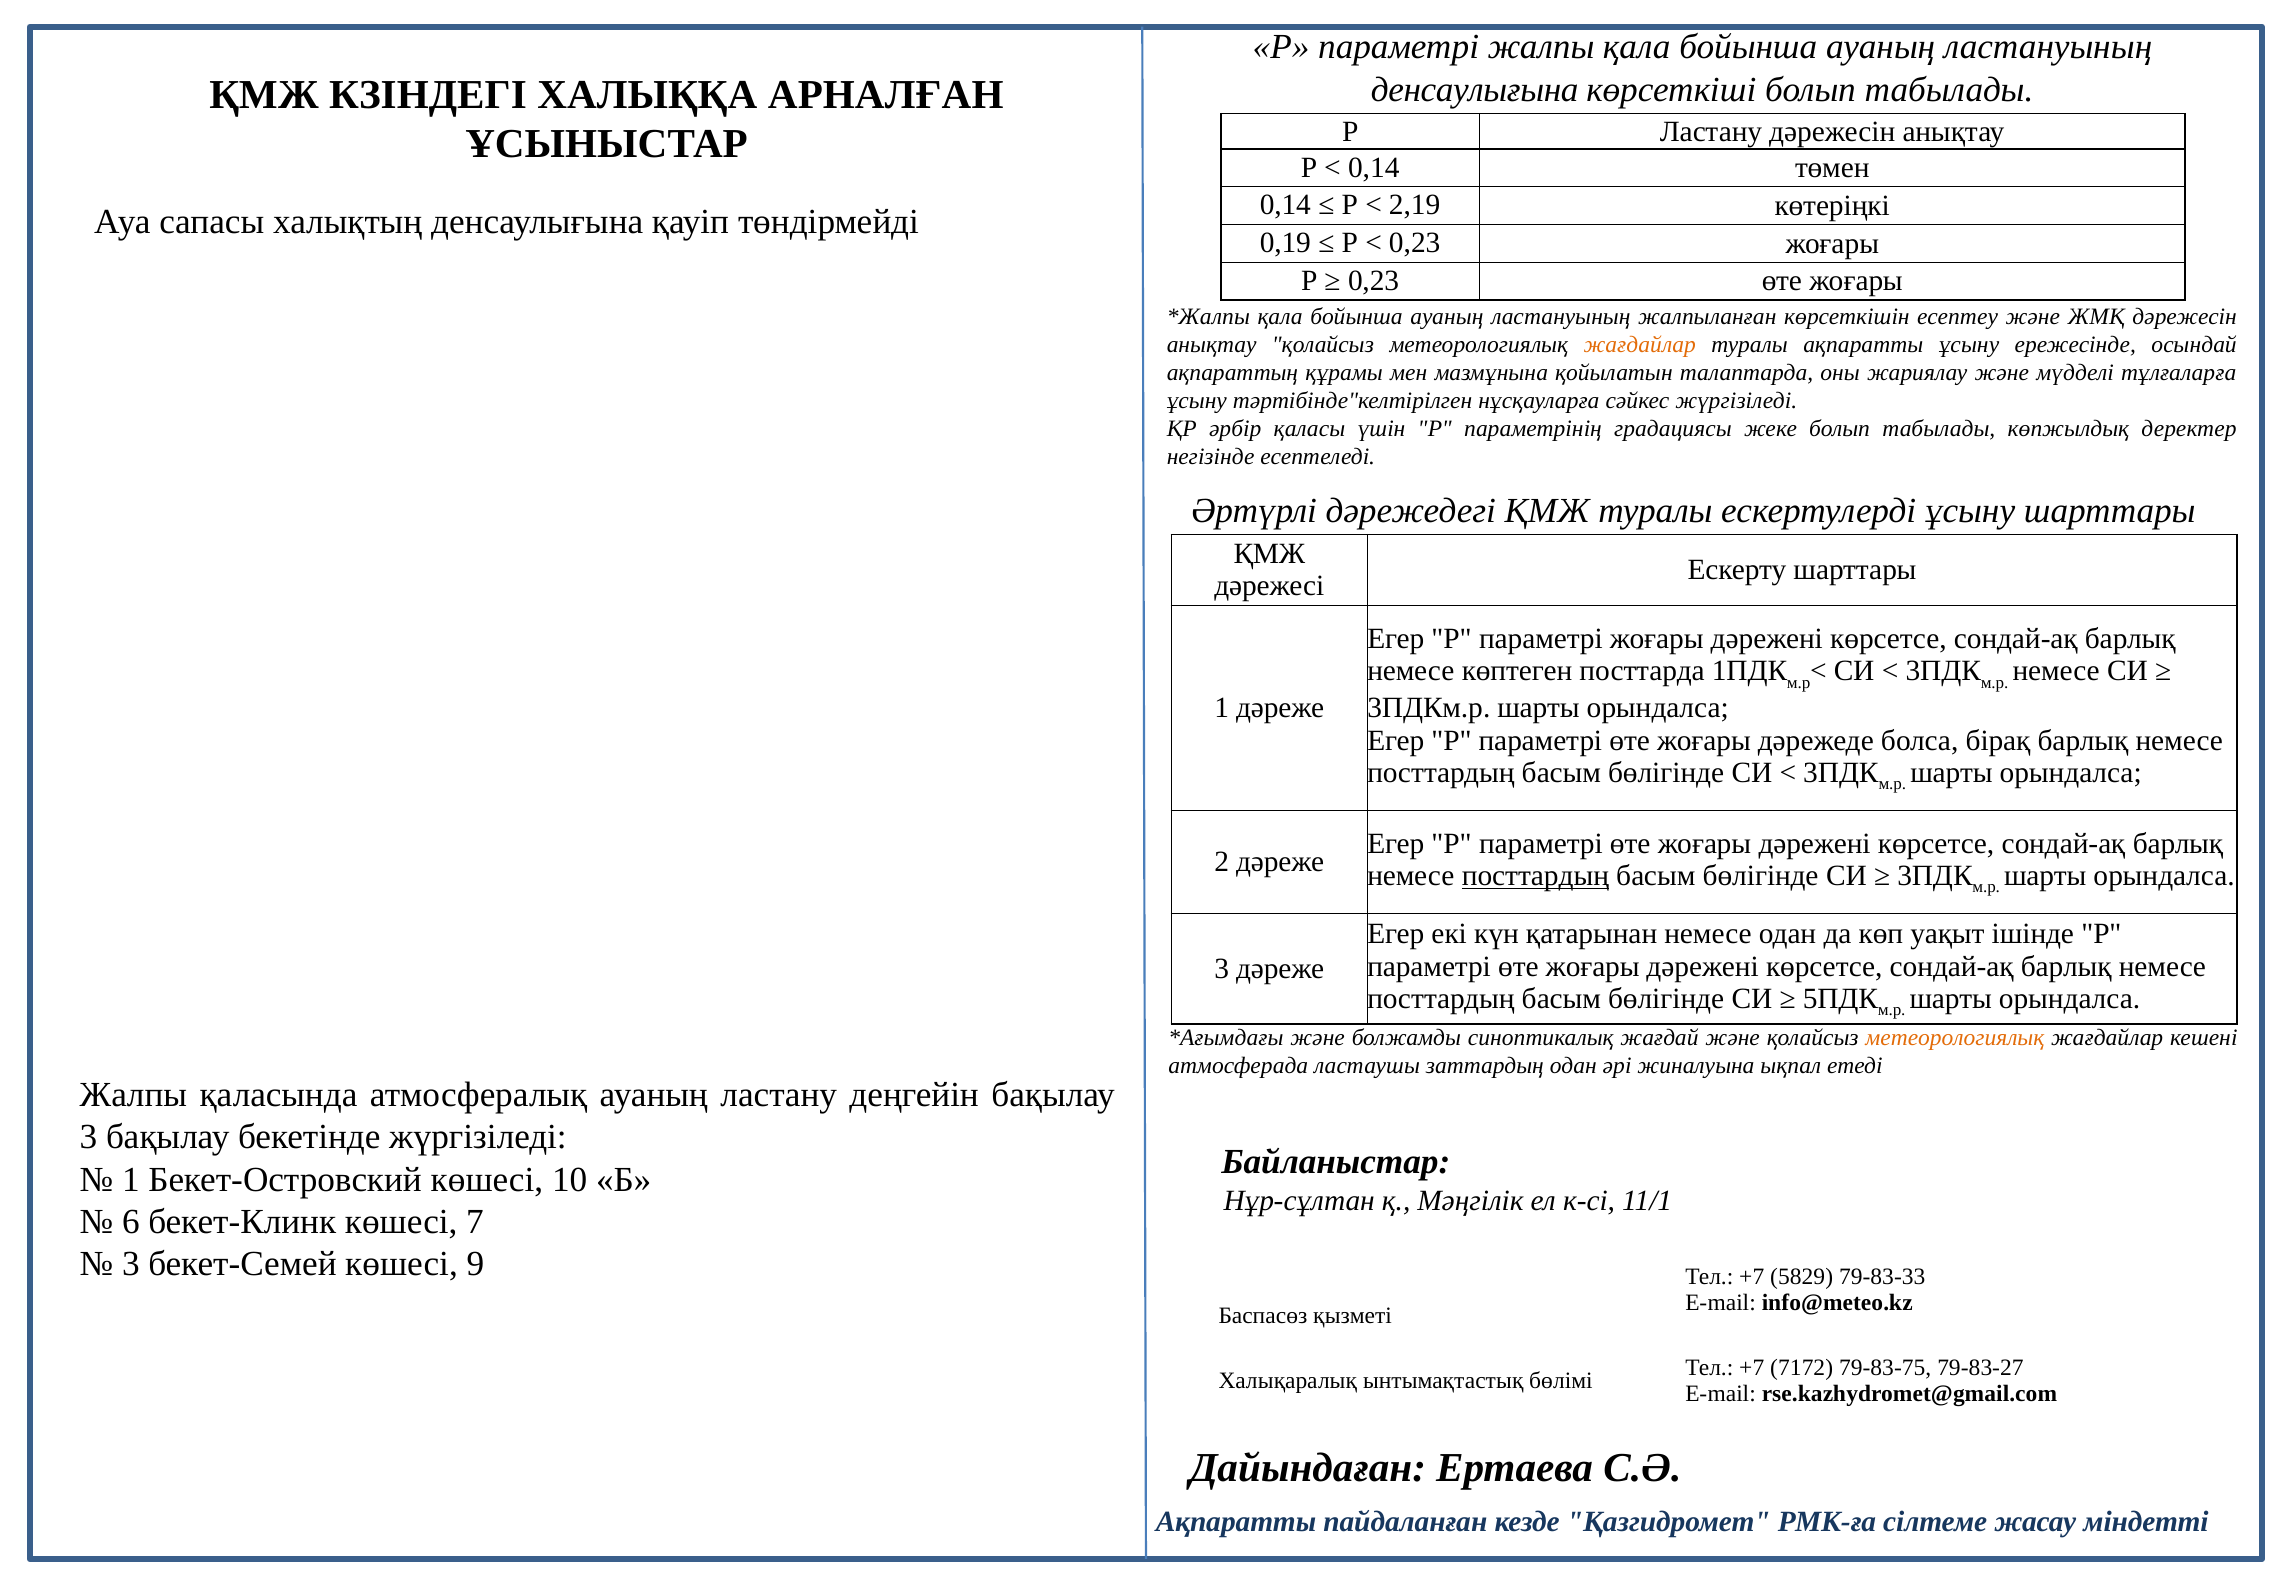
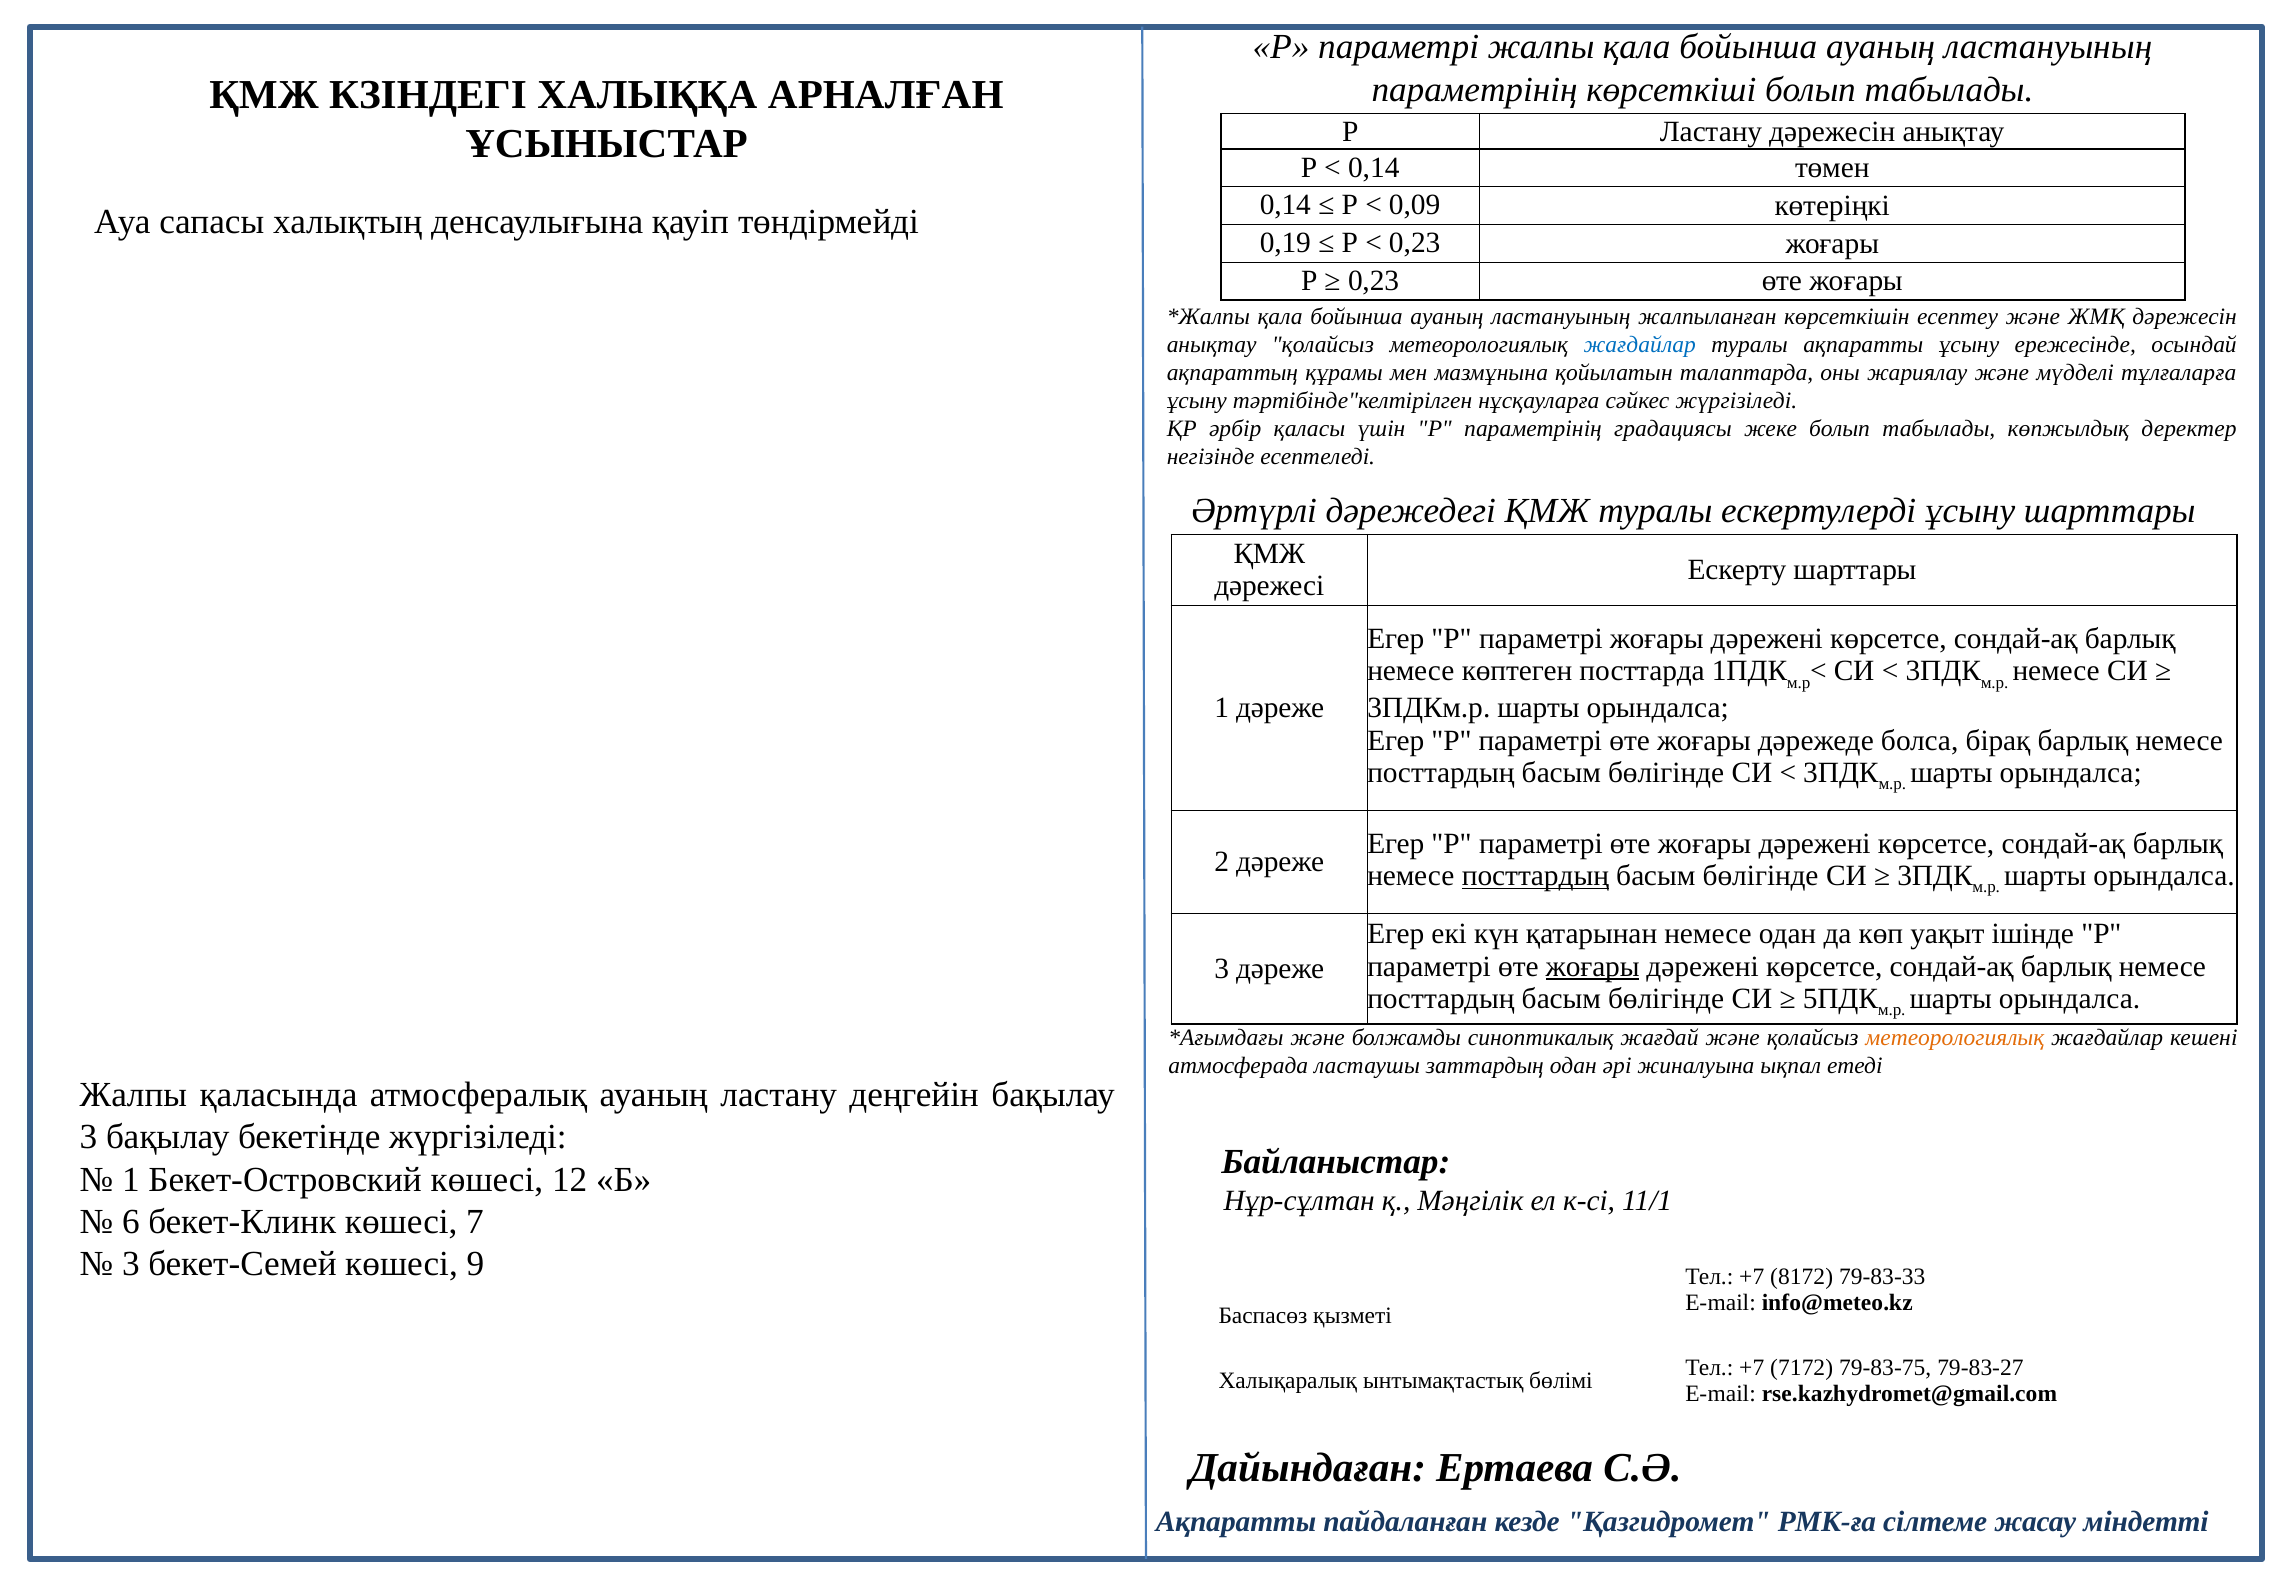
денсаулығына: денсаулығына -> параметрінің (1475, 89)
2,19: 2,19 -> 0,09 (1415, 205)
жағдайлар colour: orange -> blue (1640, 345)
жоғары underline: none -> present (1593, 967)
10: 10 -> 12 (570, 1180)
5829: 5829 -> 8172 (1802, 1277)
